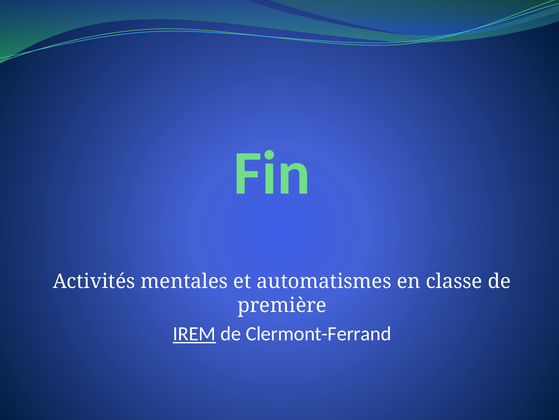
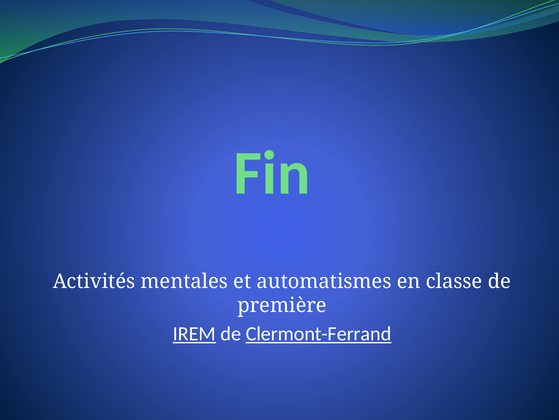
Clermont-Ferrand underline: none -> present (318, 333)
